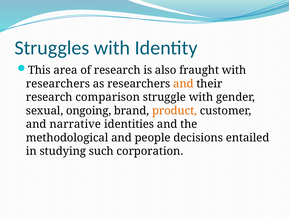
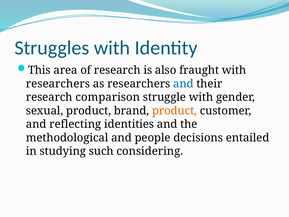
and colour: orange -> blue (183, 84)
sexual ongoing: ongoing -> product (89, 111)
narrative: narrative -> reflecting (75, 124)
corporation: corporation -> considering (150, 151)
